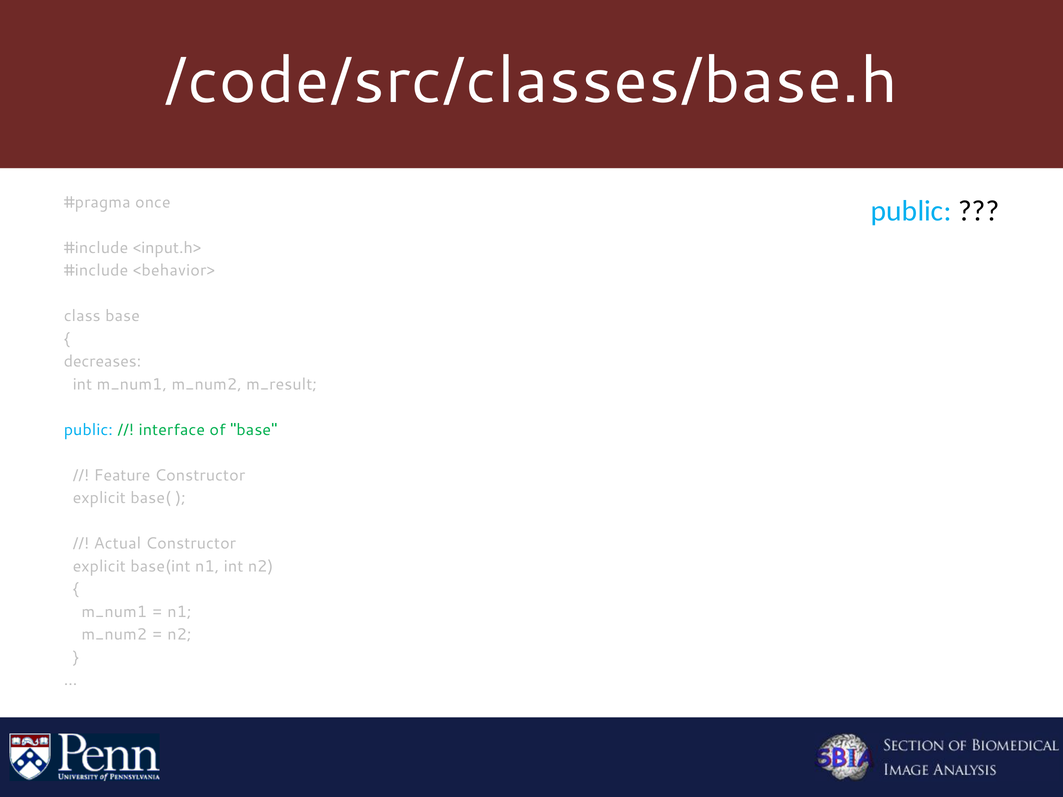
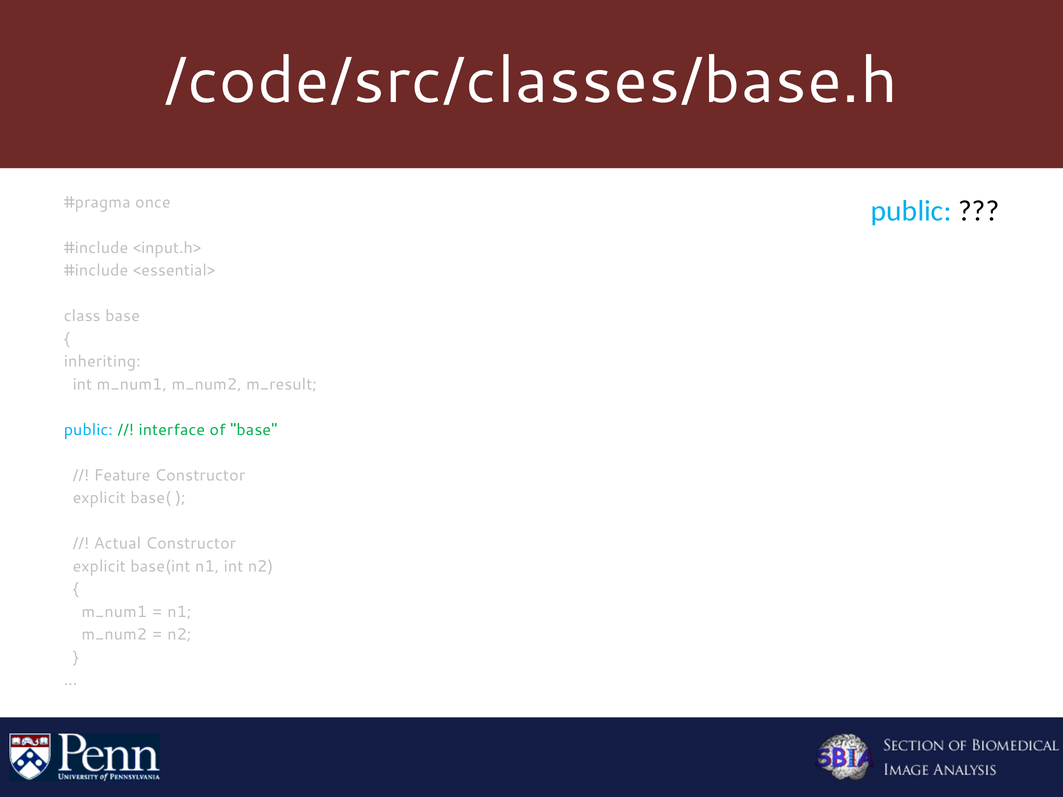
<behavior>: <behavior> -> <essential> (174, 271)
decreases: decreases -> inheriting (102, 362)
